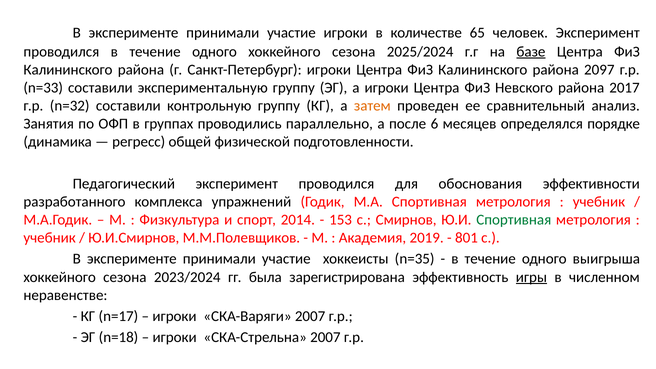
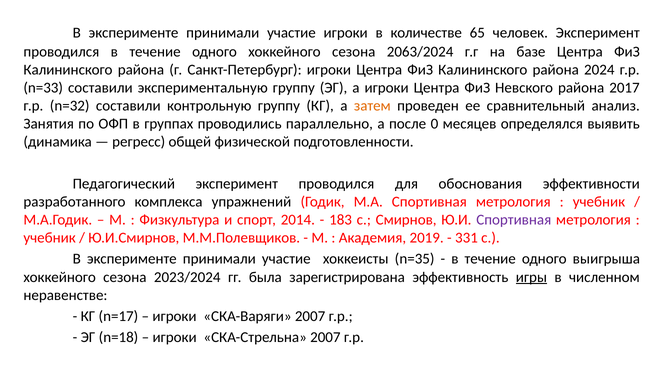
2025/2024: 2025/2024 -> 2063/2024 (420, 52)
базе underline: present -> none (531, 52)
2097: 2097 -> 2024 (599, 70)
6: 6 -> 0 (434, 124)
порядке: порядке -> выявить (614, 124)
153: 153 -> 183 (341, 220)
Спортивная colour: green -> purple (514, 220)
801: 801 -> 331 (466, 238)
